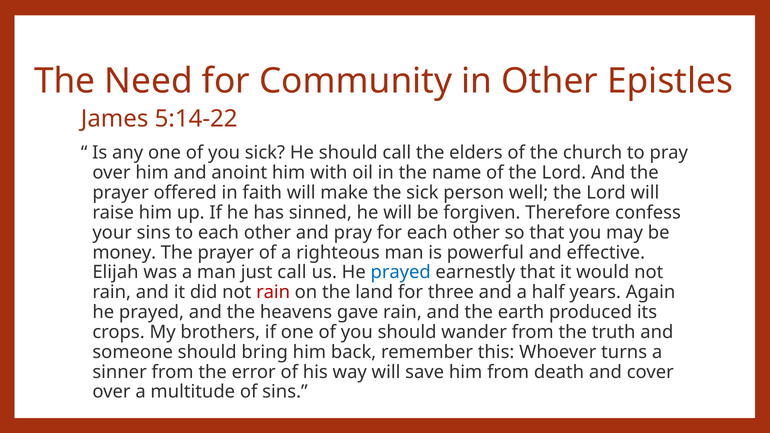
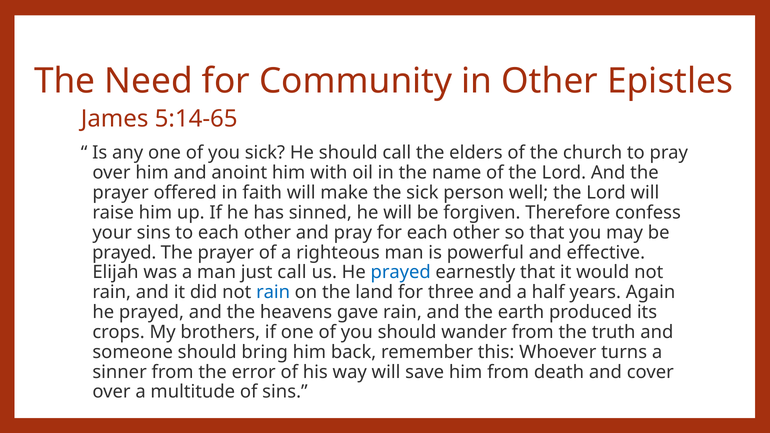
5:14-22: 5:14-22 -> 5:14-65 (196, 119)
money: money -> prayed (124, 253)
rain colour: red -> blue (273, 292)
